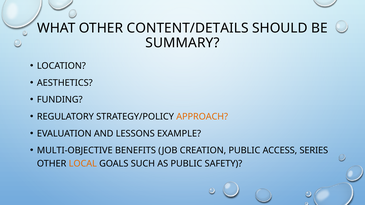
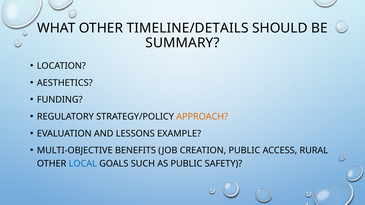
CONTENT/DETAILS: CONTENT/DETAILS -> TIMELINE/DETAILS (188, 28)
SERIES: SERIES -> RURAL (314, 151)
LOCAL colour: orange -> blue (83, 164)
